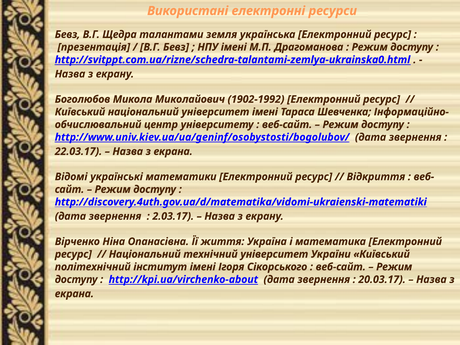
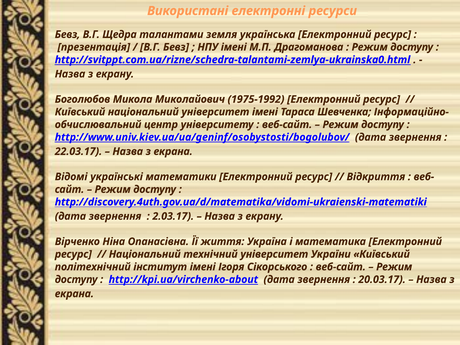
1902-1992: 1902-1992 -> 1975-1992 (256, 99)
